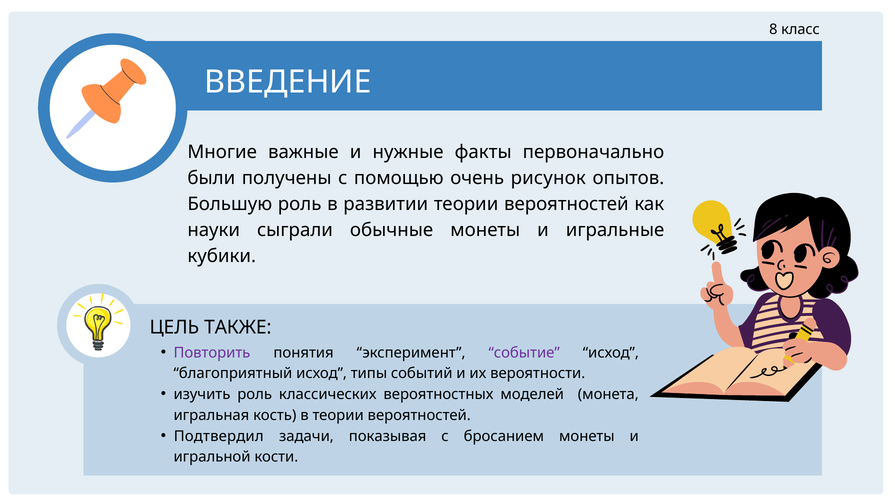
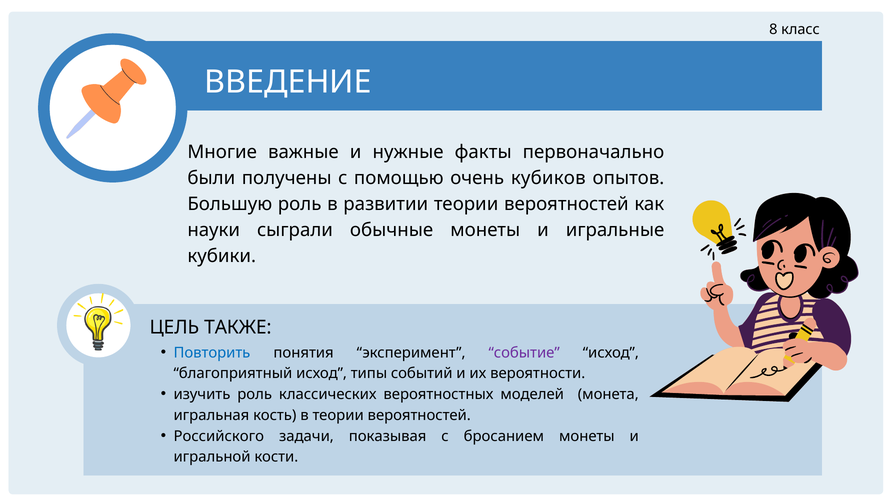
рисунок: рисунок -> кубиков (548, 178)
Повторить colour: purple -> blue (212, 353)
Подтвердил: Подтвердил -> Российского (219, 436)
